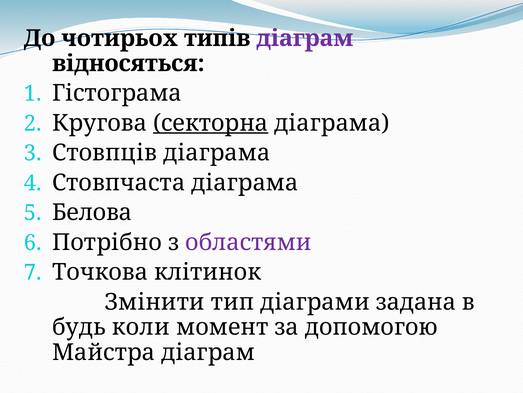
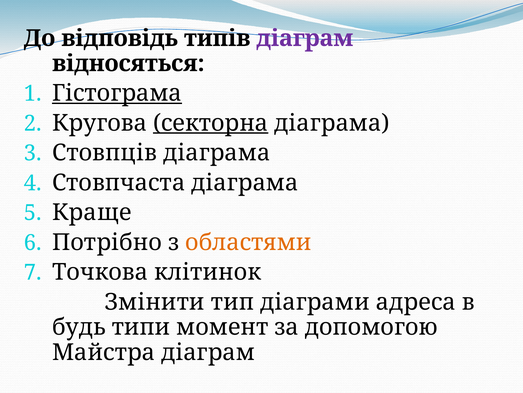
чотирьох: чотирьох -> відповідь (120, 38)
Гістограма underline: none -> present (117, 93)
Белова: Белова -> Краще (92, 212)
областями colour: purple -> orange (248, 242)
задана: задана -> адреса (416, 301)
коли: коли -> типи (141, 327)
